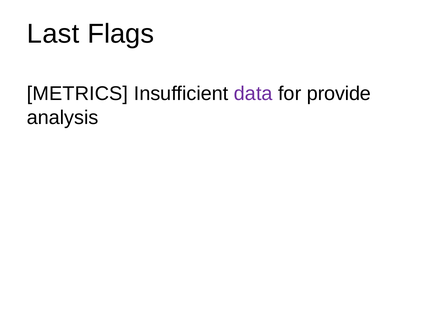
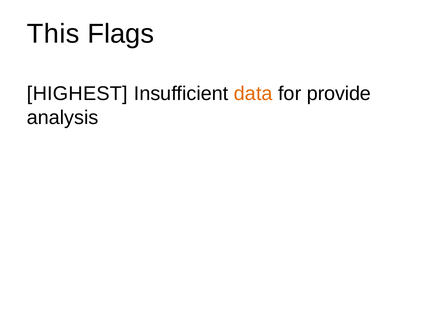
Last: Last -> This (53, 34)
METRICS: METRICS -> HIGHEST (77, 94)
data colour: purple -> orange (253, 94)
